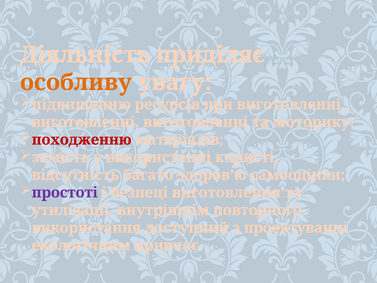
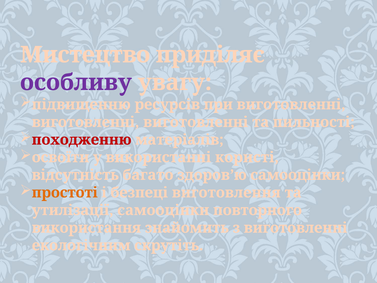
Діяльність: Діяльність -> Мистецтво (85, 55)
особливу colour: orange -> purple (76, 82)
моторику: моторику -> пильності (314, 122)
замість: замість -> освоїти (61, 157)
простоті colour: purple -> orange (65, 192)
утилізації внутрішнім: внутрішнім -> самооцінки (163, 210)
доступний: доступний -> знайомить (187, 228)
з проектуванні: проектуванні -> виготовленні (296, 228)
привчає: привчає -> скрутіть (169, 245)
